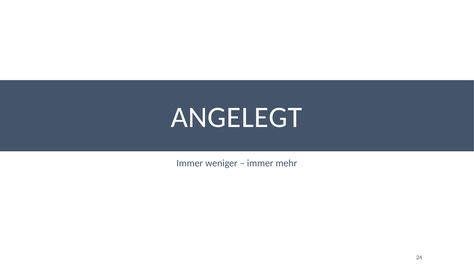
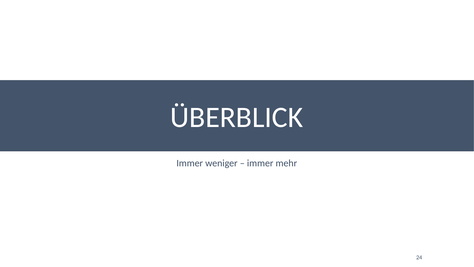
ANGELEGT: ANGELEGT -> ÜBERBLICK (237, 117)
